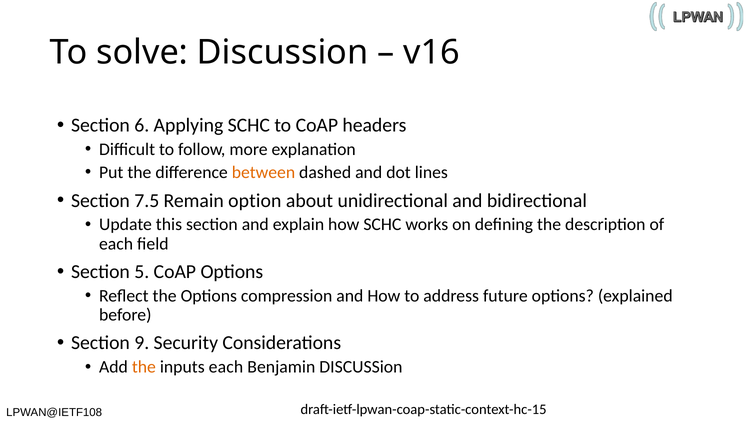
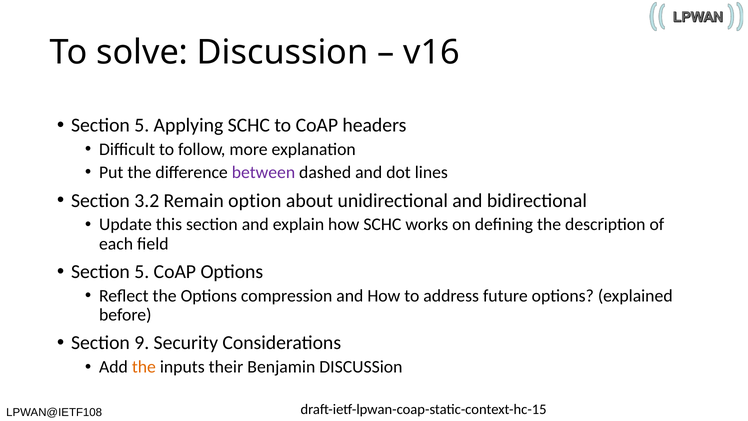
6: 6 -> 5 (142, 125)
between colour: orange -> purple (263, 172)
7.5: 7.5 -> 3.2 (147, 200)
inputs each: each -> their (226, 367)
